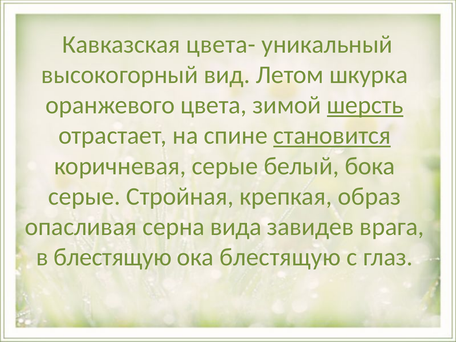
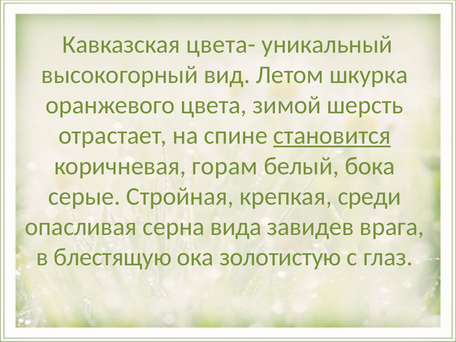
шерсть underline: present -> none (365, 105)
коричневая серые: серые -> горам (225, 166)
образ: образ -> среди (369, 196)
ока блестящую: блестящую -> золотистую (280, 257)
